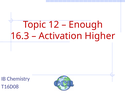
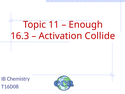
12: 12 -> 11 (54, 25)
Higher: Higher -> Collide (100, 36)
